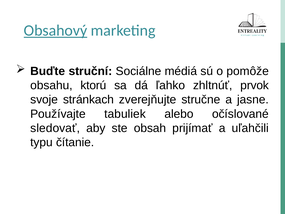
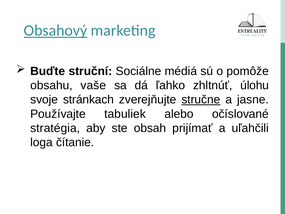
ktorú: ktorú -> vaše (93, 85)
prvok: prvok -> úlohu (255, 85)
stručne underline: none -> present (201, 100)
sledovať: sledovať -> stratégia (55, 128)
typu: typu -> loga (42, 142)
